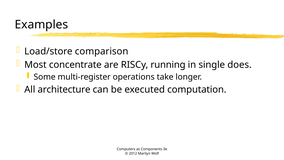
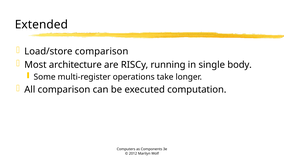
Examples: Examples -> Extended (41, 25)
concentrate: concentrate -> architecture (75, 65)
does: does -> body (240, 65)
All architecture: architecture -> comparison (64, 89)
